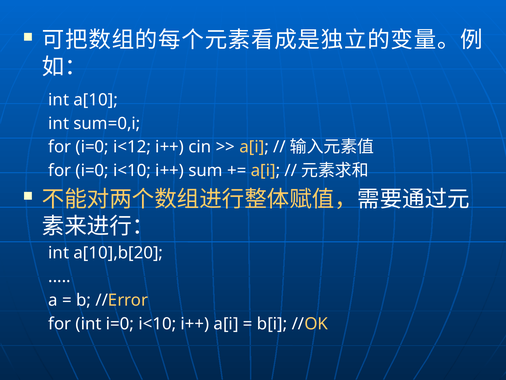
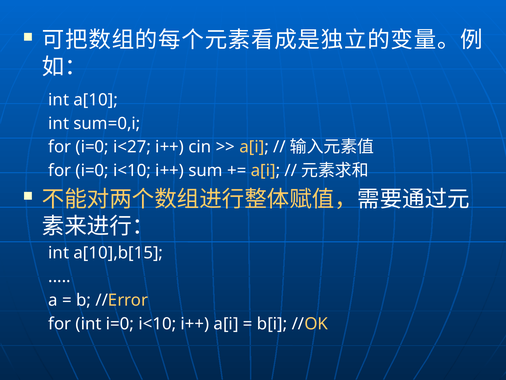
i<12: i<12 -> i<27 (132, 147)
a[10],b[20: a[10],b[20 -> a[10],b[15 (118, 253)
